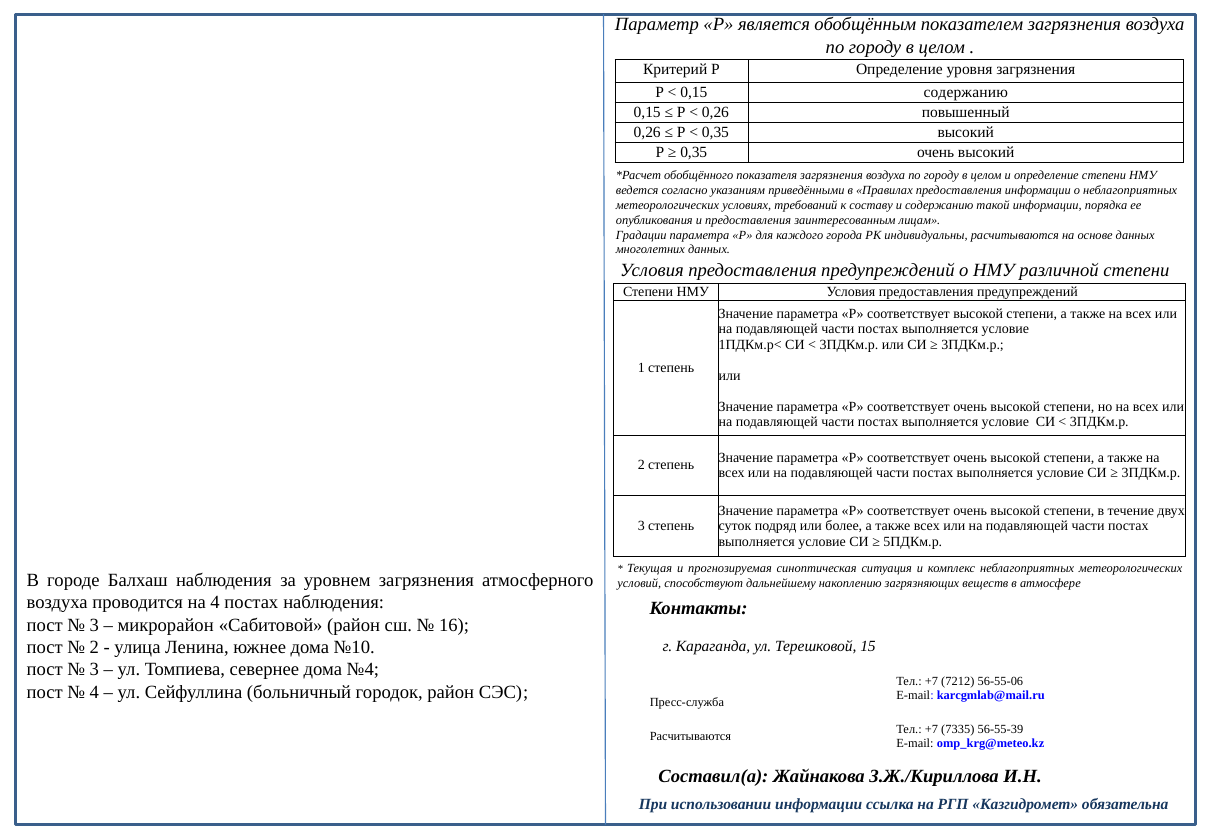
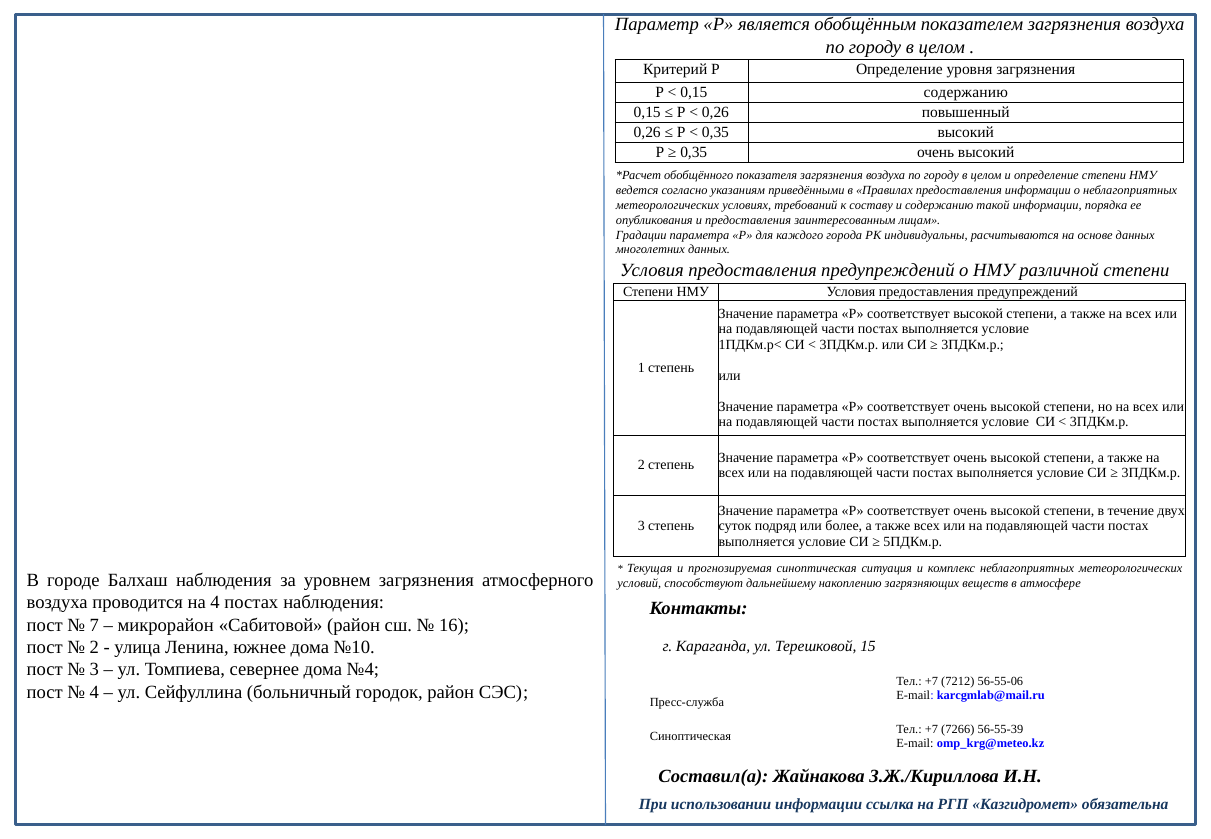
3: 3 -> 7 (94, 624)
7335: 7335 -> 7266 (958, 729)
Расчитываются: Расчитываются -> Синоптическая (690, 736)
